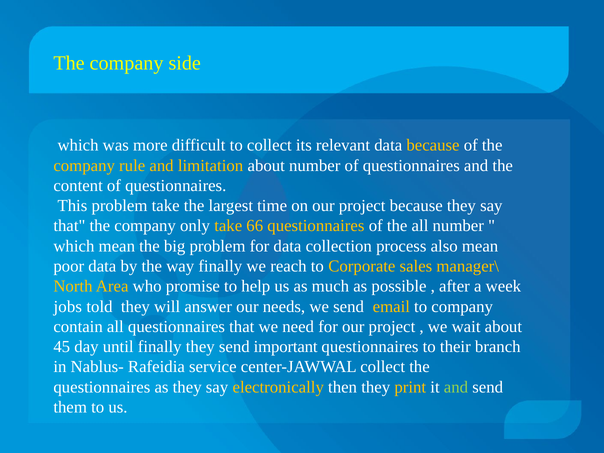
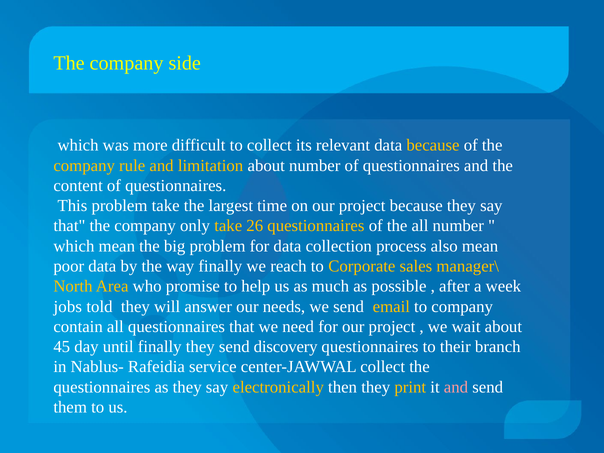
66: 66 -> 26 (255, 226)
important: important -> discovery (286, 347)
and colour: light green -> pink (456, 387)
